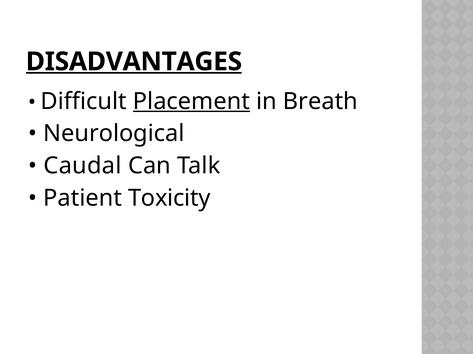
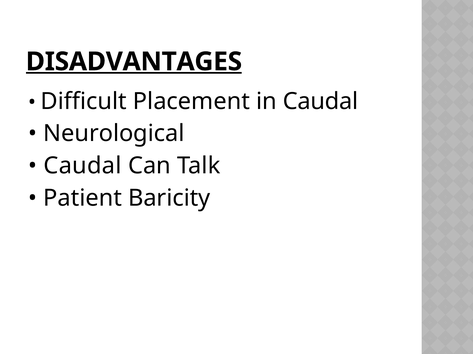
Placement underline: present -> none (191, 101)
in Breath: Breath -> Caudal (321, 101)
Toxicity: Toxicity -> Baricity (169, 198)
